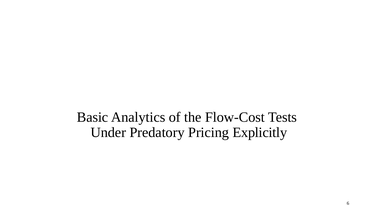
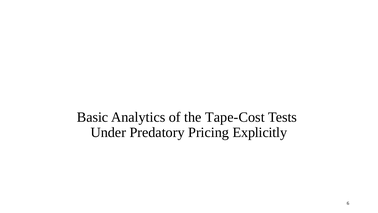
Flow-Cost: Flow-Cost -> Tape-Cost (235, 117)
